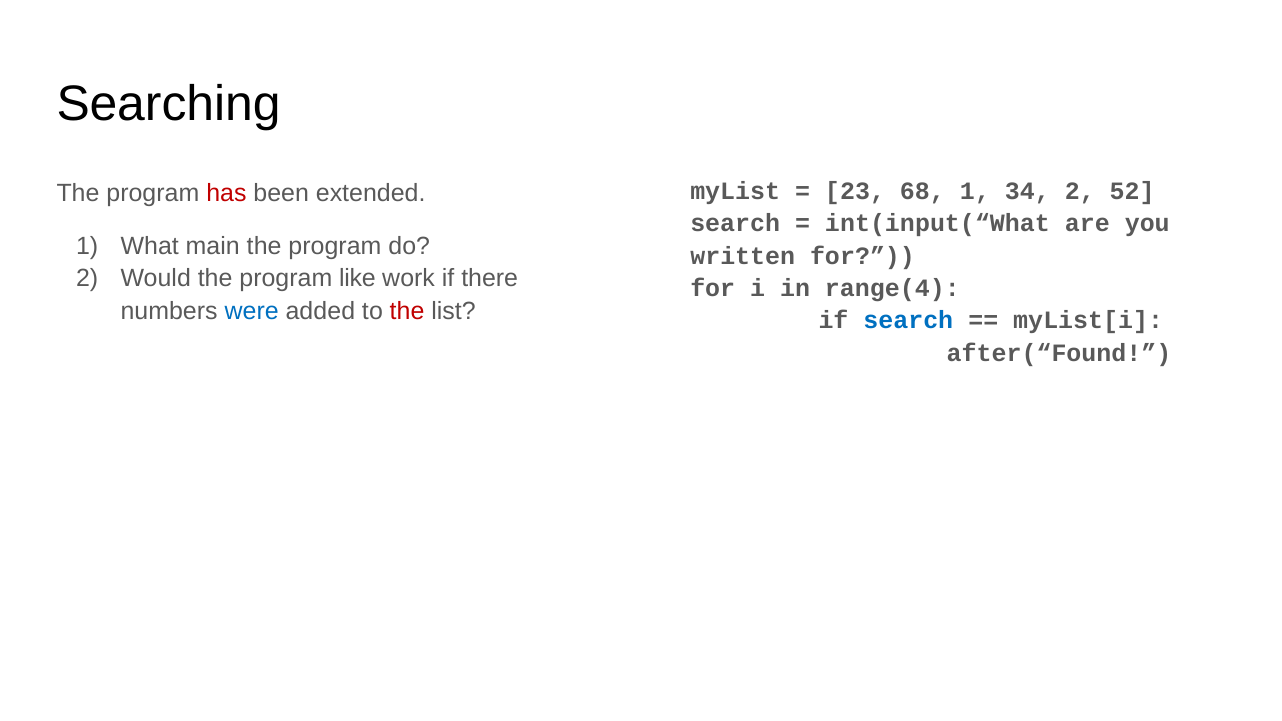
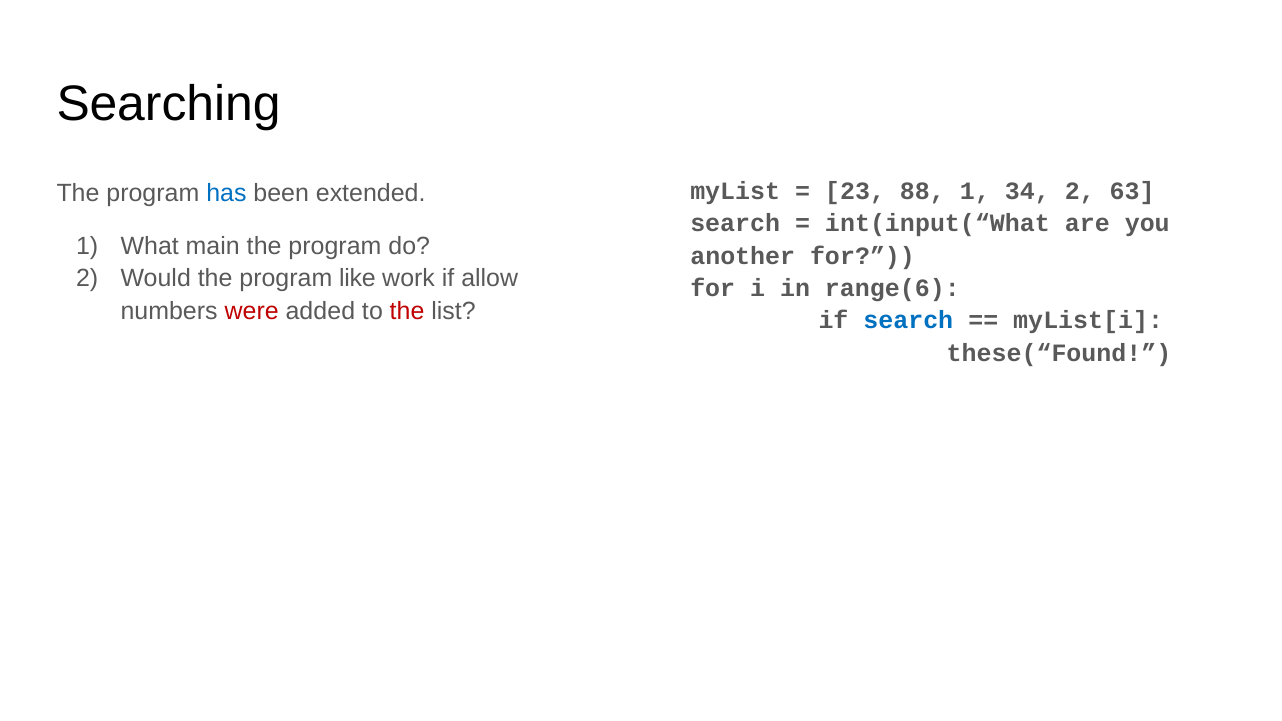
has colour: red -> blue (226, 193)
68: 68 -> 88 (922, 191)
52: 52 -> 63 (1132, 191)
written: written -> another (743, 256)
there: there -> allow (490, 279)
range(4: range(4 -> range(6 (892, 288)
were colour: blue -> red (252, 311)
after(“Found: after(“Found -> these(“Found (1059, 353)
